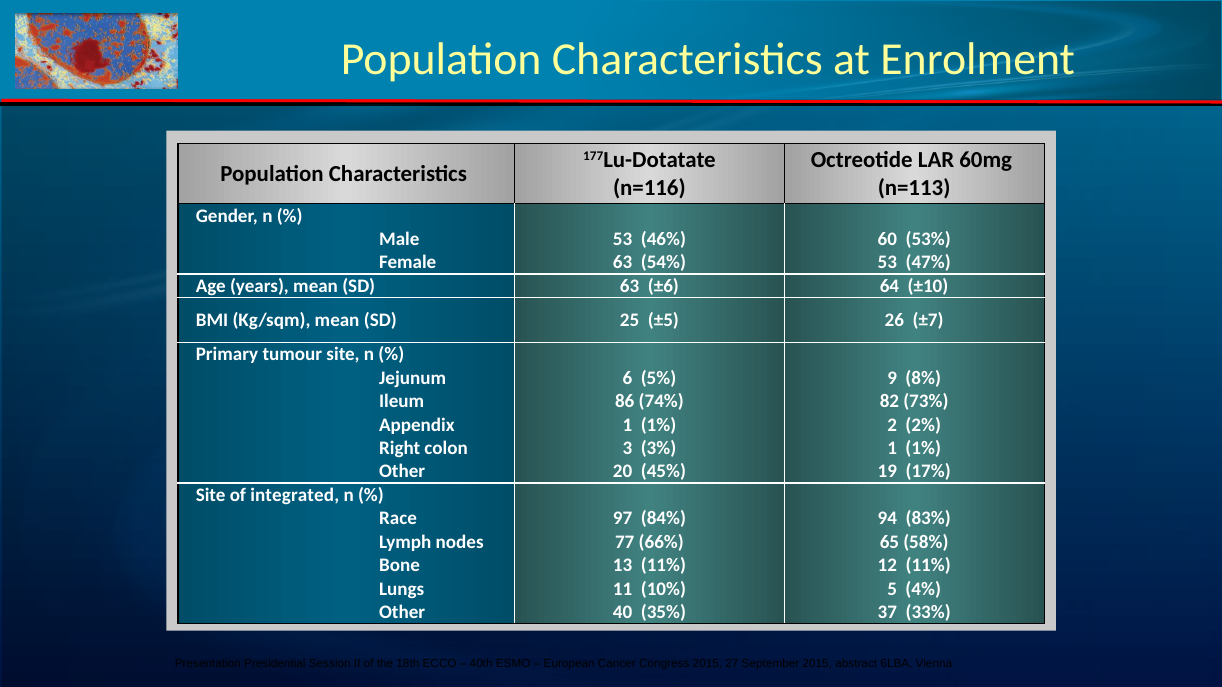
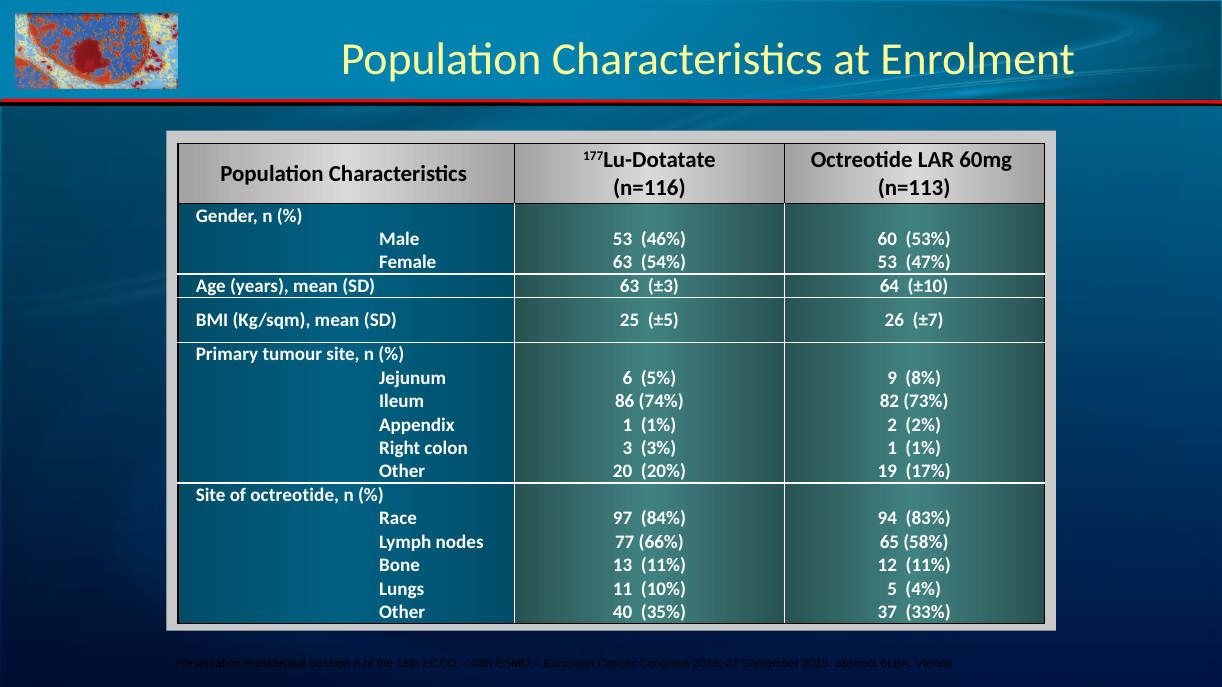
±6: ±6 -> ±3 (663, 286)
45%: 45% -> 20% (663, 472)
of integrated: integrated -> octreotide (295, 495)
